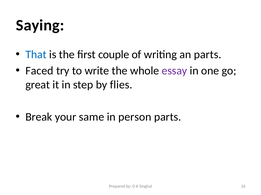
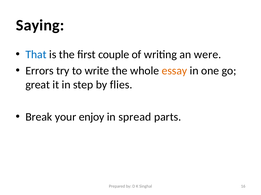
an parts: parts -> were (208, 55)
Faced: Faced -> Errors (40, 71)
essay colour: purple -> orange (174, 71)
same: same -> enjoy (92, 117)
person: person -> spread (135, 117)
